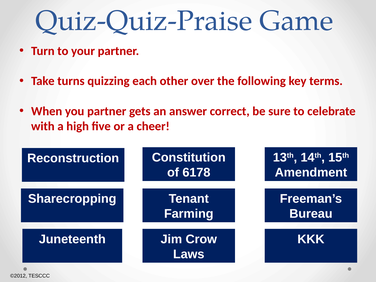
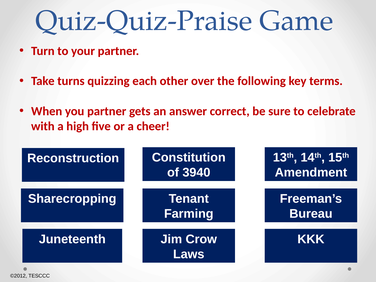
6178: 6178 -> 3940 (196, 172)
